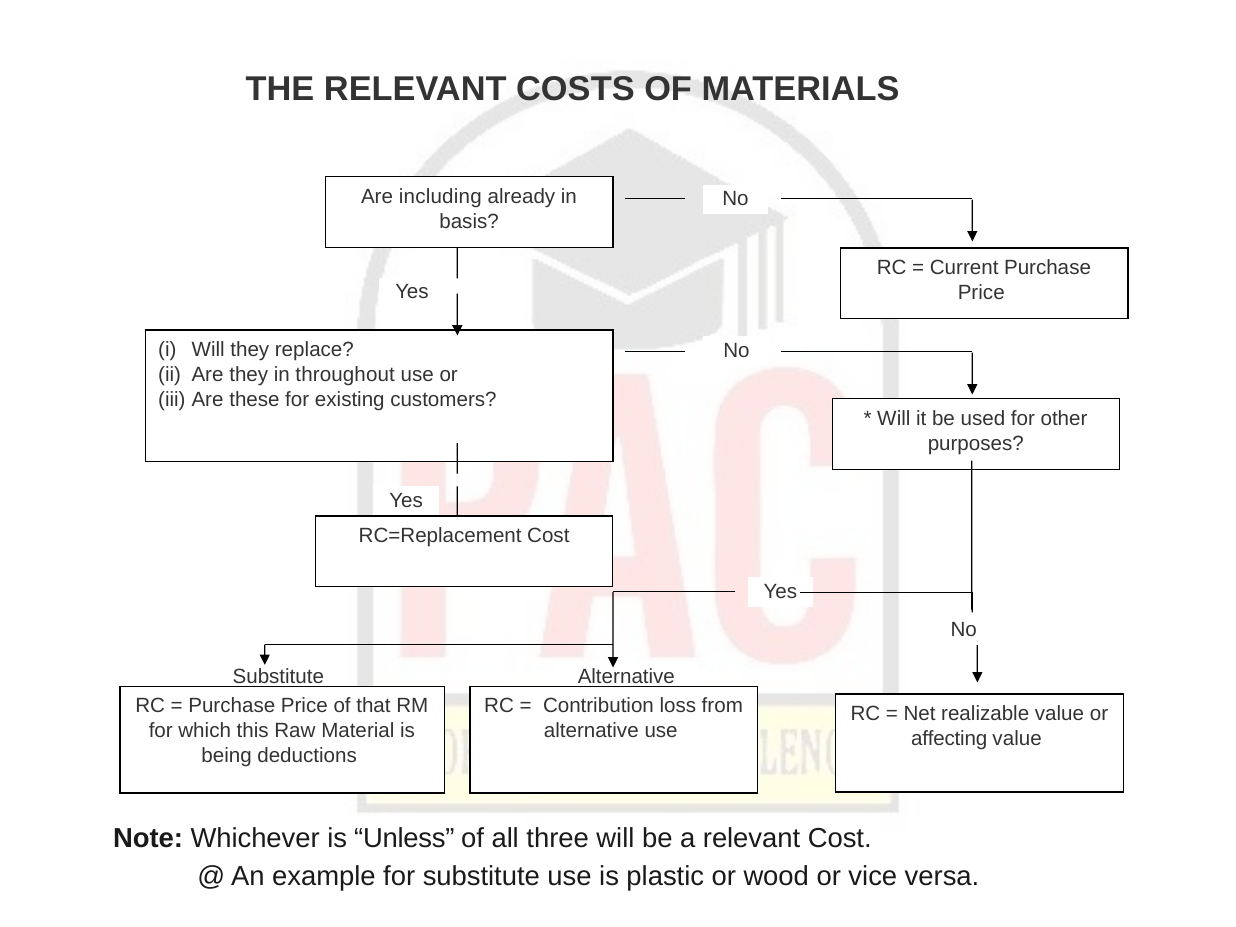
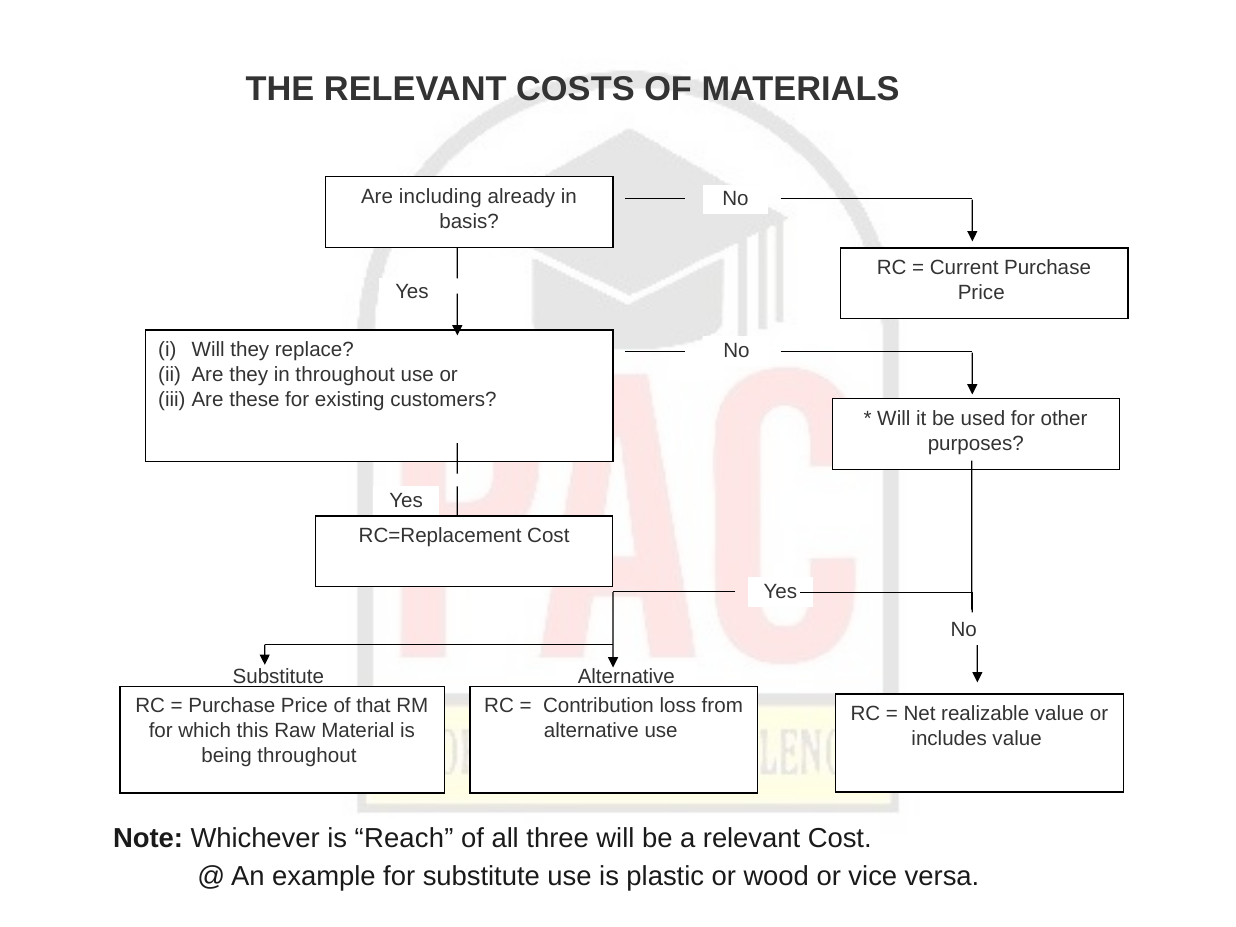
affecting: affecting -> includes (949, 739)
being deductions: deductions -> throughout (307, 756)
Unless: Unless -> Reach (404, 838)
